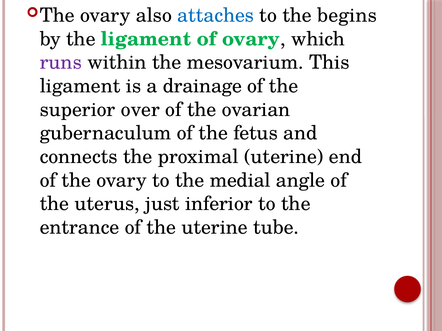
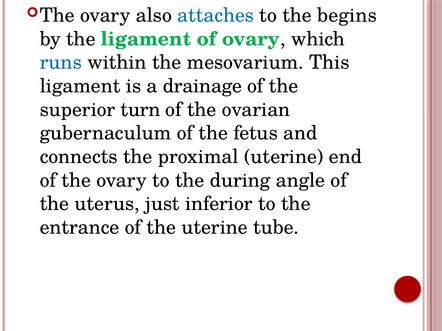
runs colour: purple -> blue (61, 63)
over: over -> turn (140, 110)
medial: medial -> during (240, 181)
